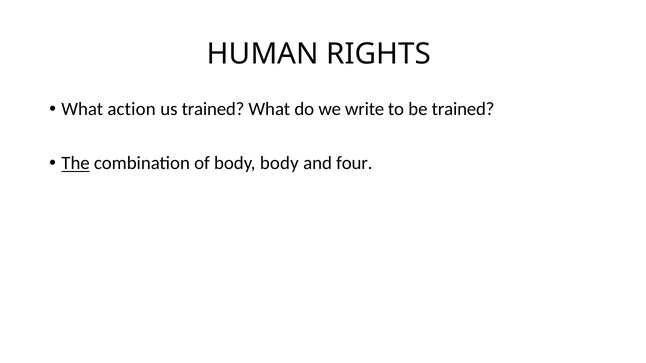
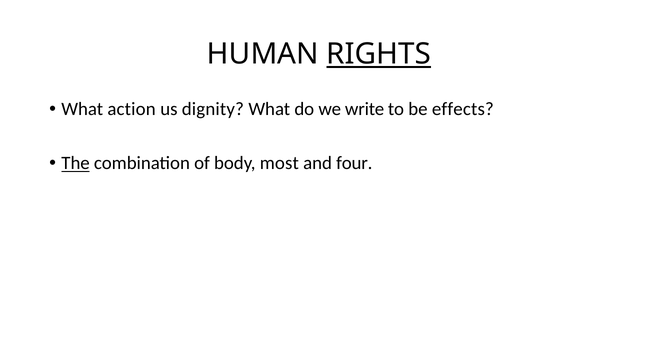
RIGHTS underline: none -> present (379, 54)
us trained: trained -> dignity (213, 109)
be trained: trained -> effects (463, 109)
body body: body -> most (279, 163)
